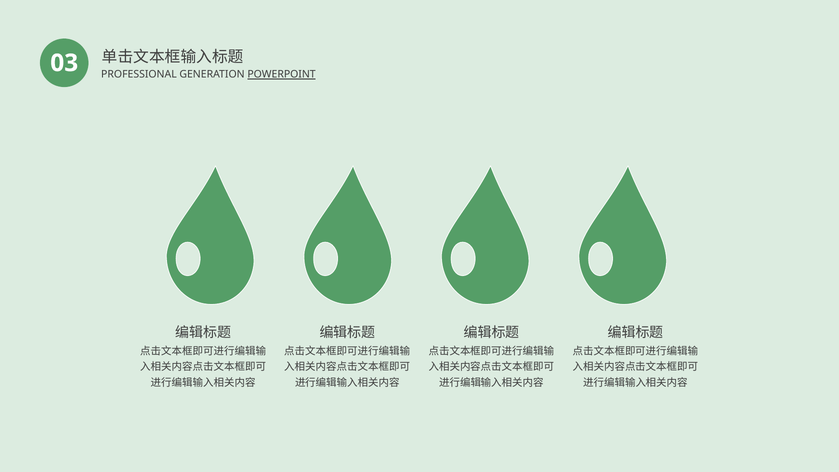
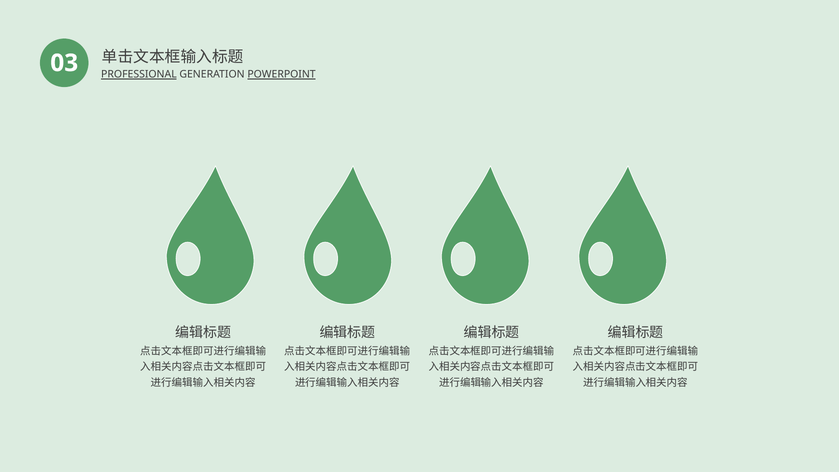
PROFESSIONAL underline: none -> present (139, 74)
